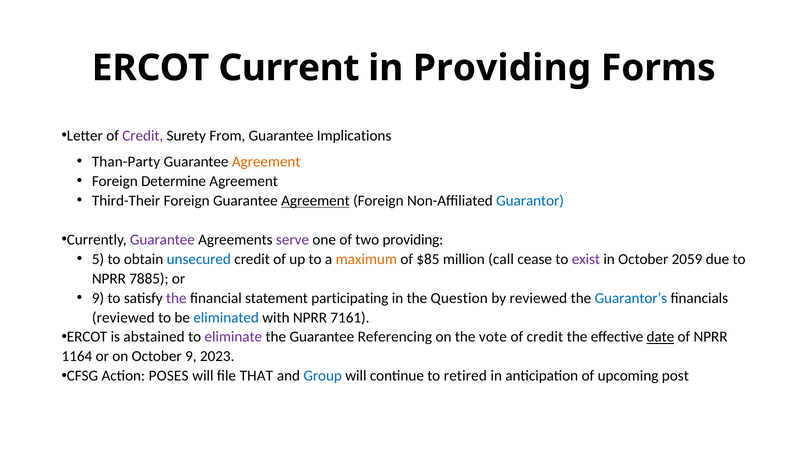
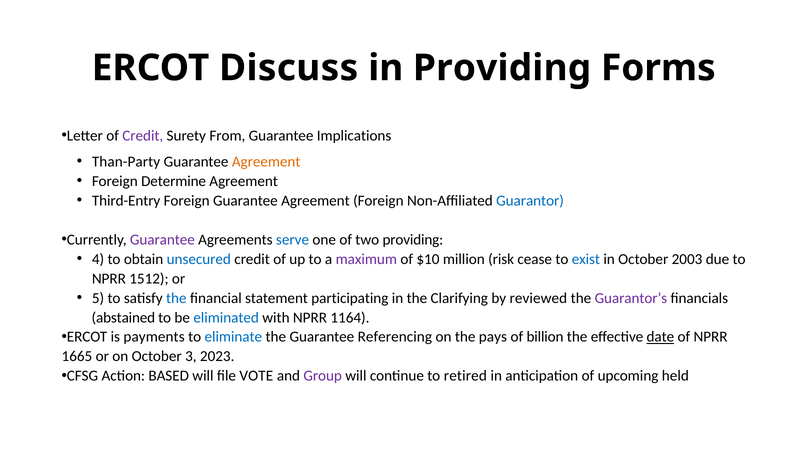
Current: Current -> Discuss (289, 68)
Third-Their: Third-Their -> Third-Entry (126, 200)
Agreement underline: present -> none (315, 200)
serve colour: purple -> blue (293, 239)
5: 5 -> 4 (98, 259)
maximum colour: orange -> purple (366, 259)
$85: $85 -> $10 (428, 259)
call: call -> risk (501, 259)
exist colour: purple -> blue (586, 259)
2059: 2059 -> 2003 (687, 259)
7885: 7885 -> 1512 (149, 278)
9: 9 -> 5 (98, 298)
the colour: purple -> blue (176, 298)
Question: Question -> Clarifying (459, 298)
Guarantor’s colour: blue -> purple (631, 298)
reviewed: reviewed -> abstained (123, 317)
7161: 7161 -> 1164 (350, 317)
abstained: abstained -> payments (154, 337)
eliminate colour: purple -> blue (233, 337)
vote: vote -> pays (493, 337)
credit: credit -> billion (545, 337)
1164: 1164 -> 1665 (77, 356)
October 9: 9 -> 3 (191, 356)
POSES: POSES -> BASED (169, 375)
THAT: THAT -> VOTE (256, 375)
Group colour: blue -> purple (323, 375)
post: post -> held (675, 375)
